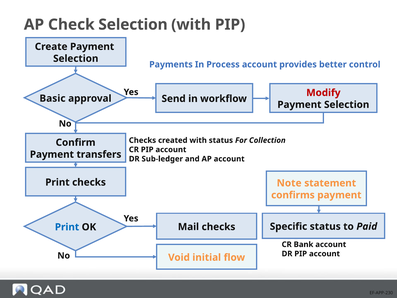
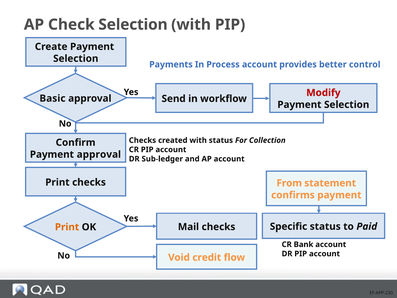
Payment transfers: transfers -> approval (99, 154)
Note: Note -> From (289, 183)
Print colour: blue -> orange (67, 227)
initial: initial -> credit (207, 257)
